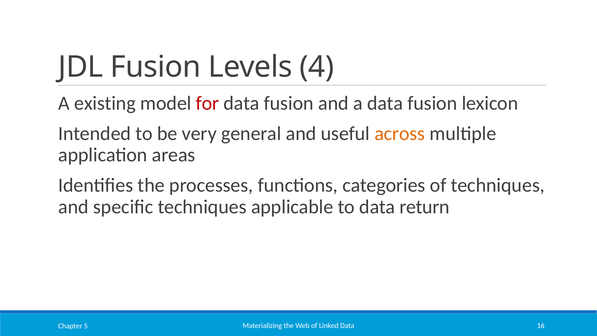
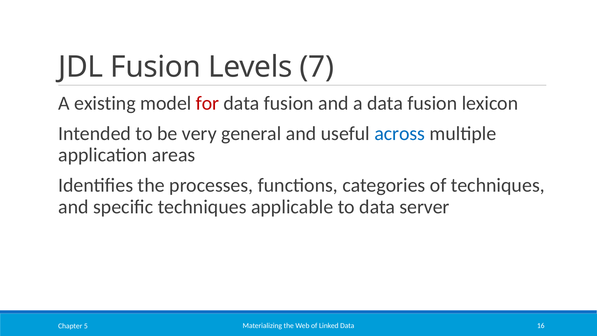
4: 4 -> 7 (317, 67)
across colour: orange -> blue (400, 133)
return: return -> server (425, 207)
